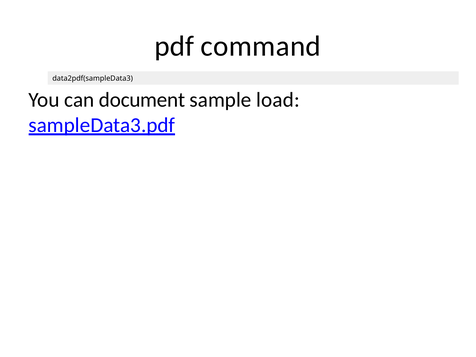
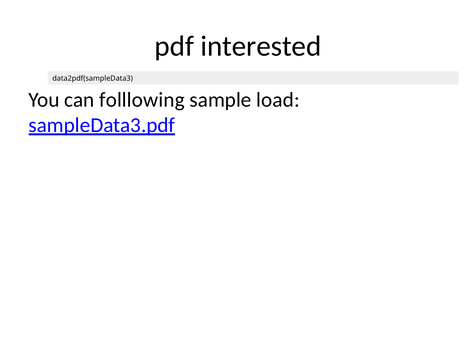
command: command -> interested (261, 46)
document: document -> folllowing (142, 100)
